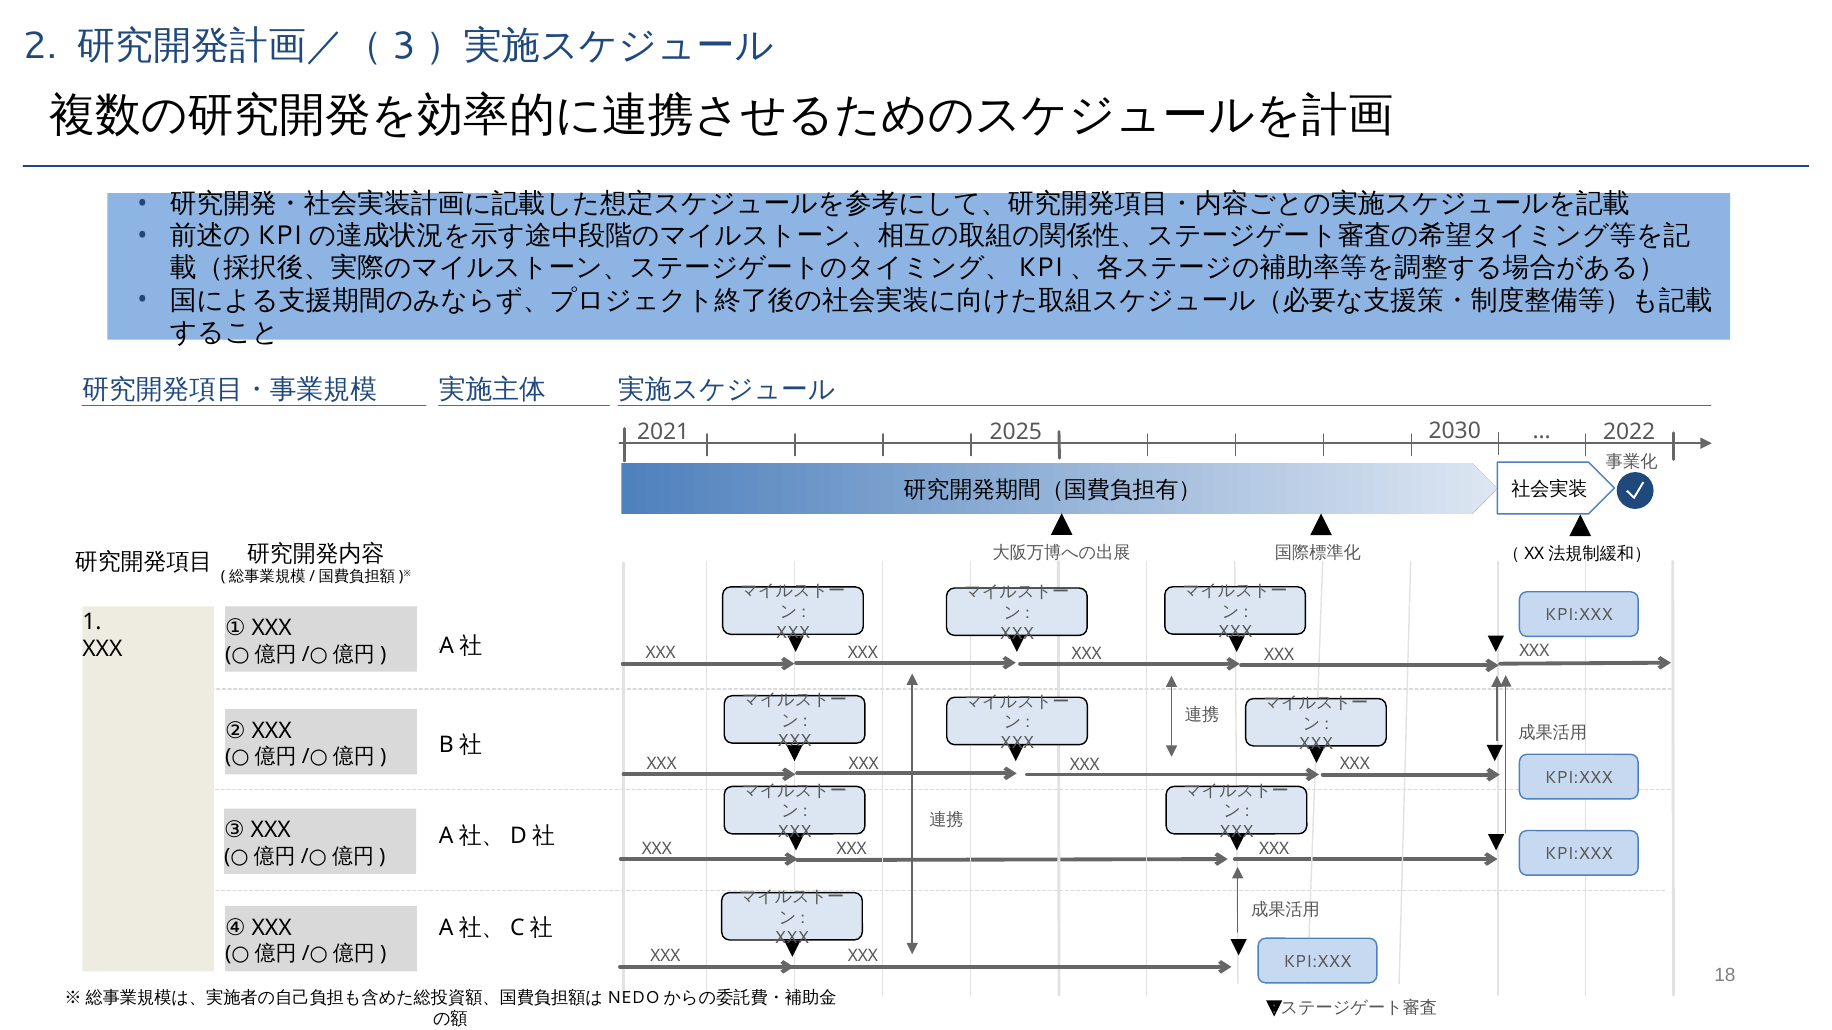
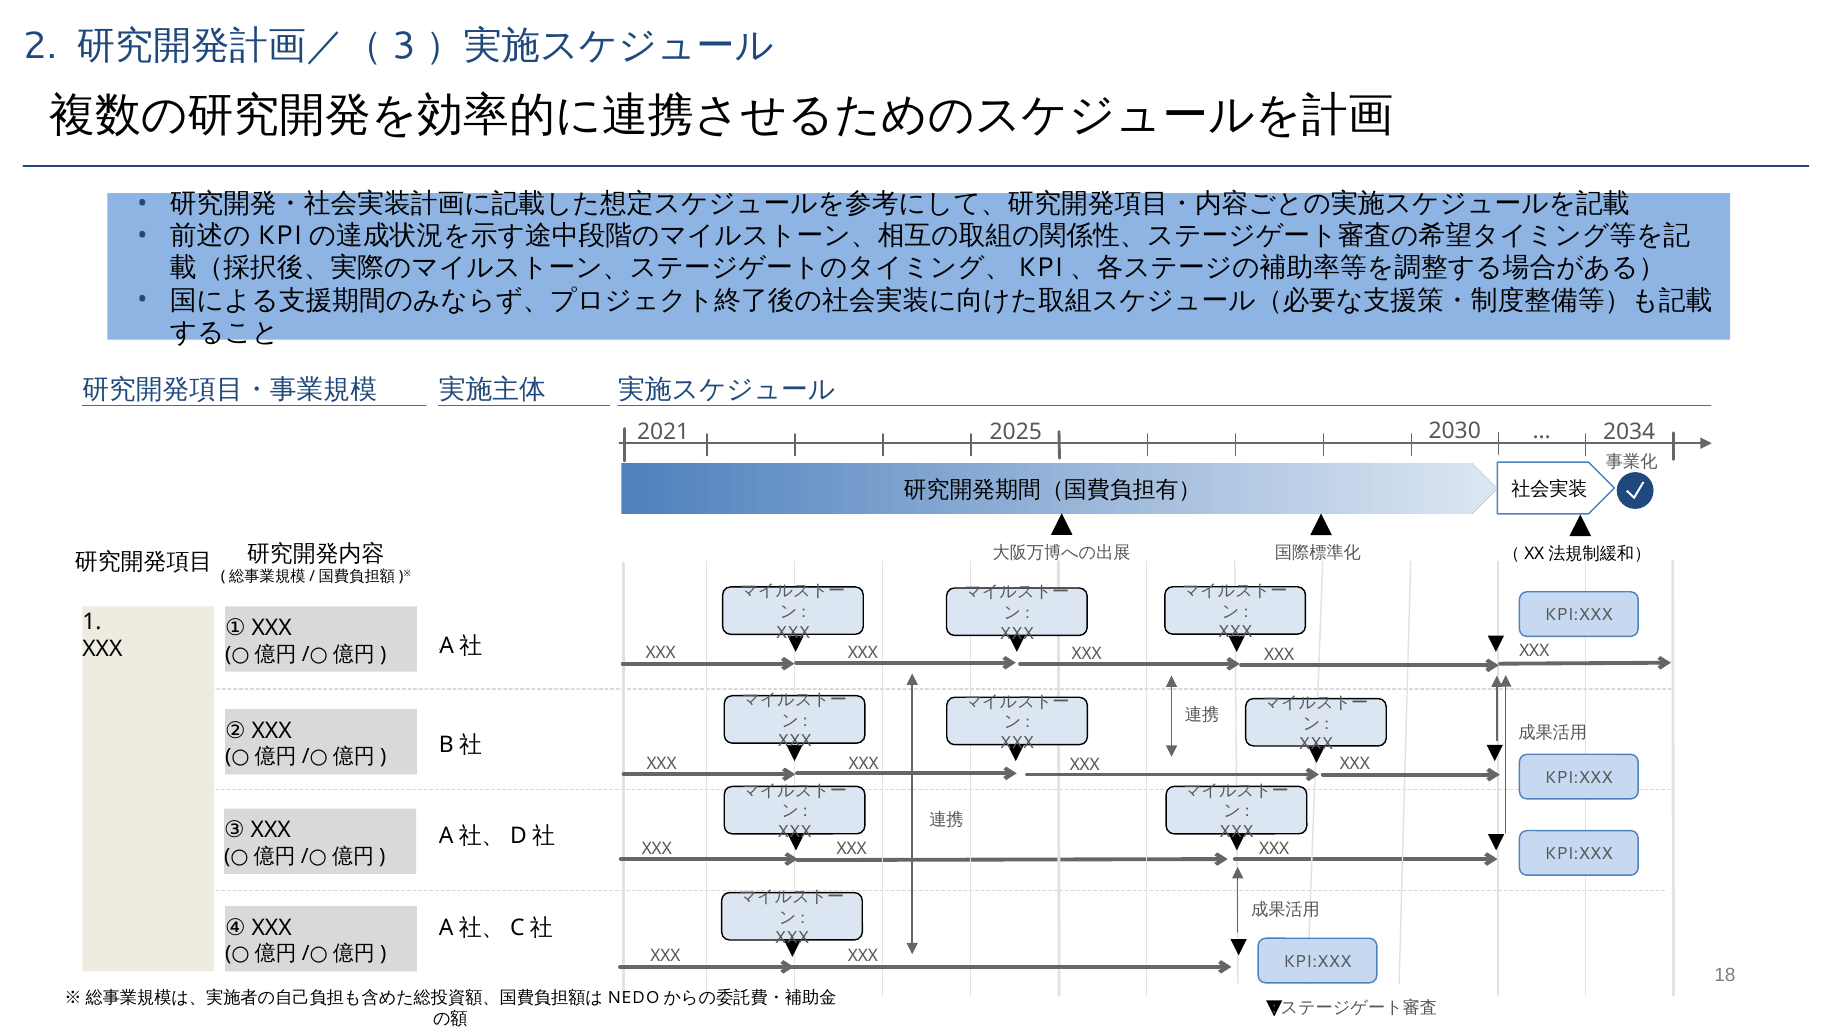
2022: 2022 -> 2034 (1629, 433)
